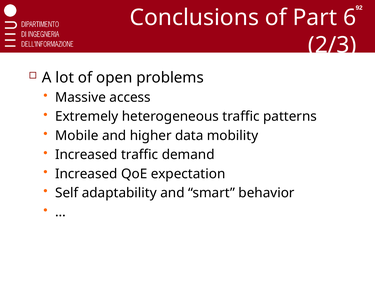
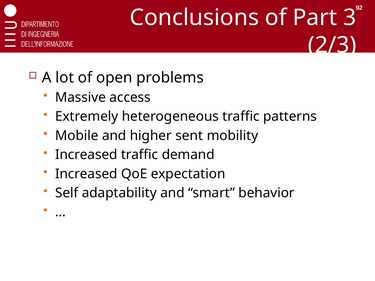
6: 6 -> 3 (350, 18)
data: data -> sent (189, 136)
